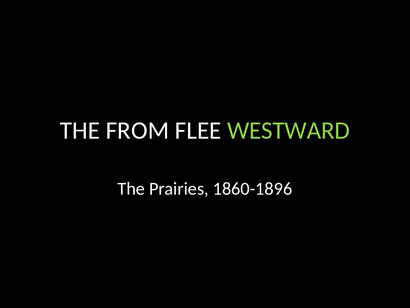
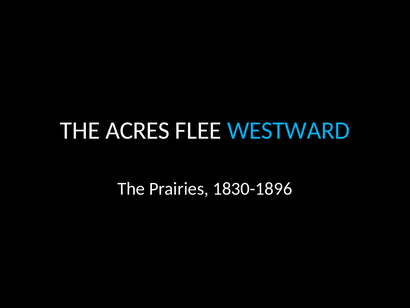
FROM: FROM -> ACRES (138, 130)
WESTWARD colour: light green -> light blue (288, 130)
1860-1896: 1860-1896 -> 1830-1896 (253, 189)
